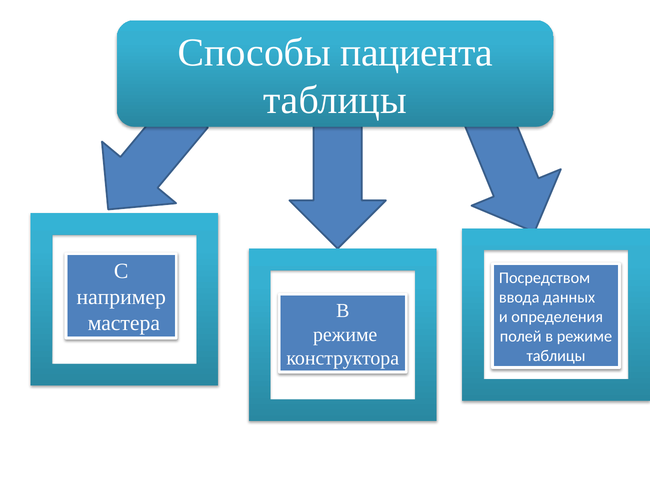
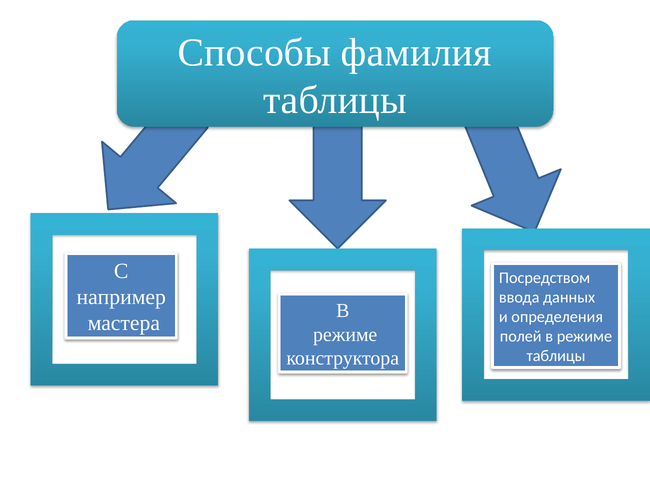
пациента: пациента -> фамилия (416, 53)
